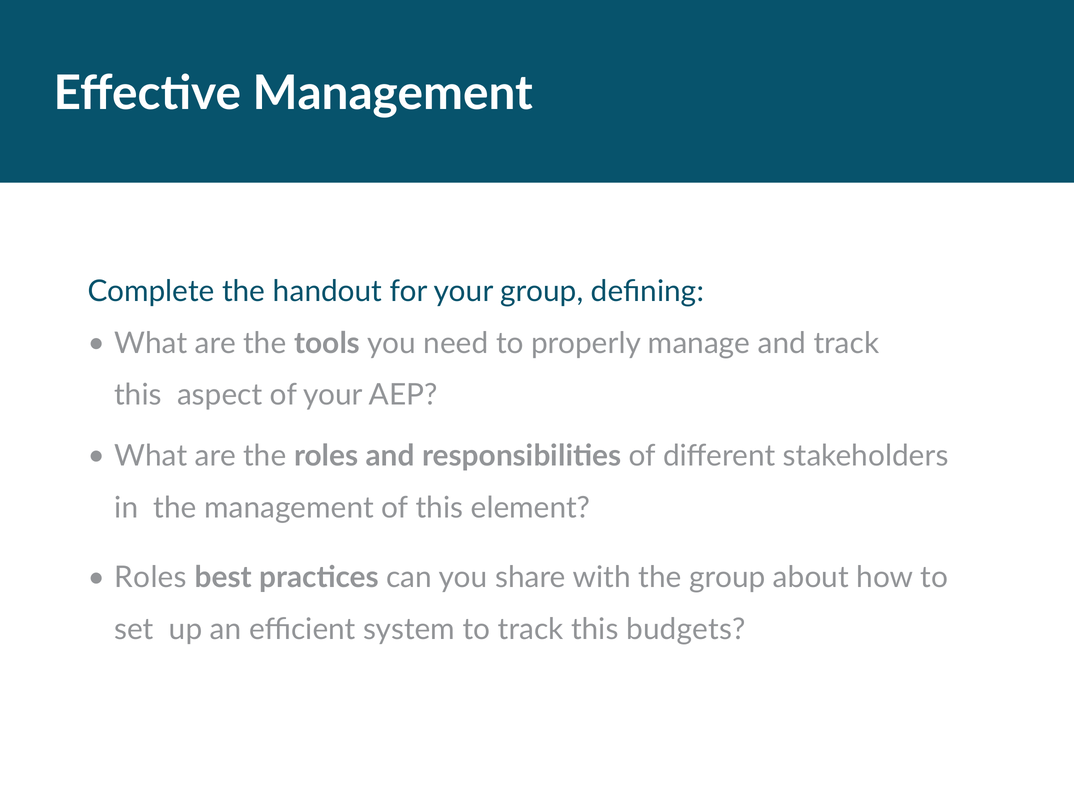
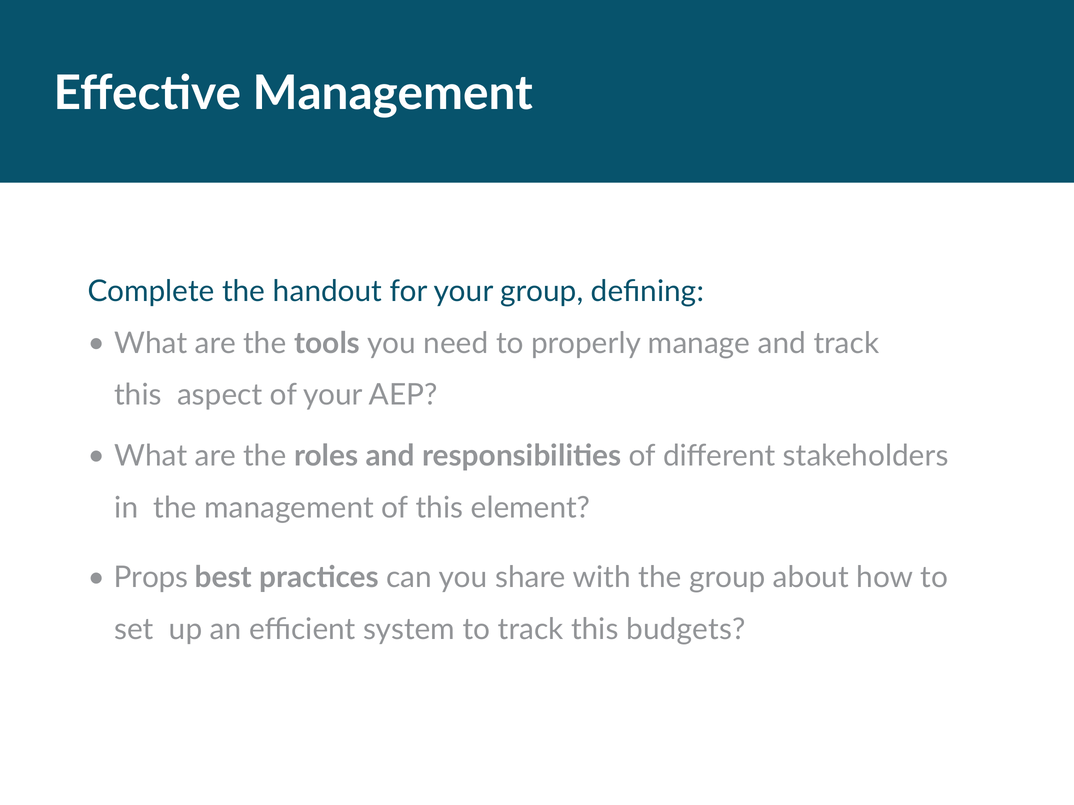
Roles: Roles -> Props (151, 578)
